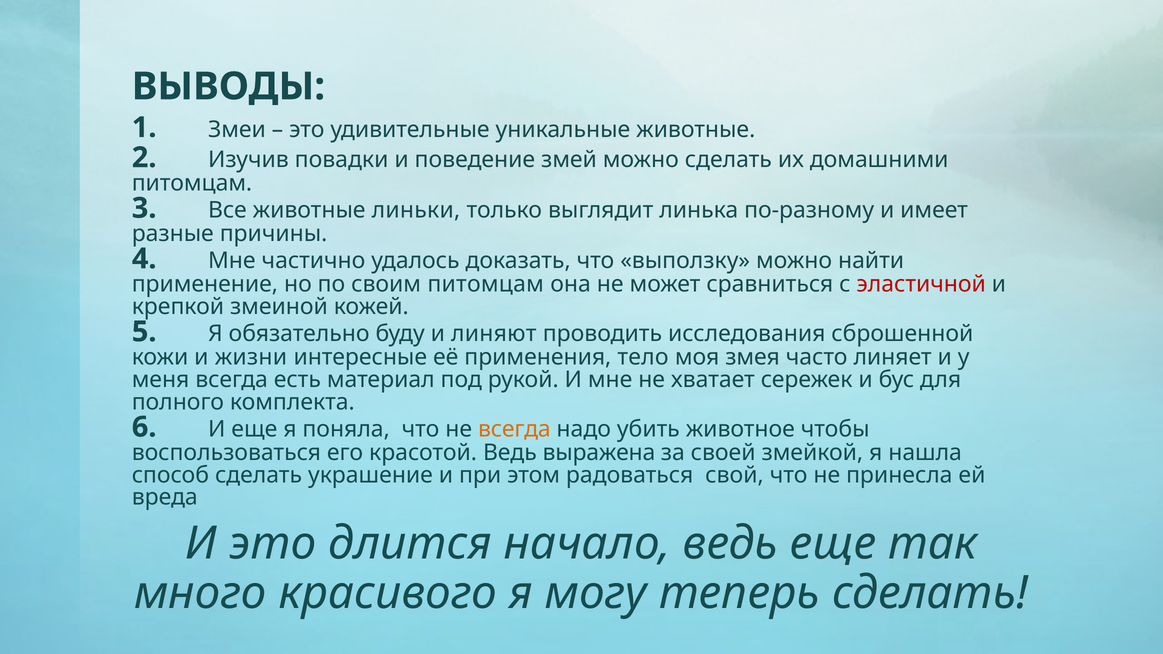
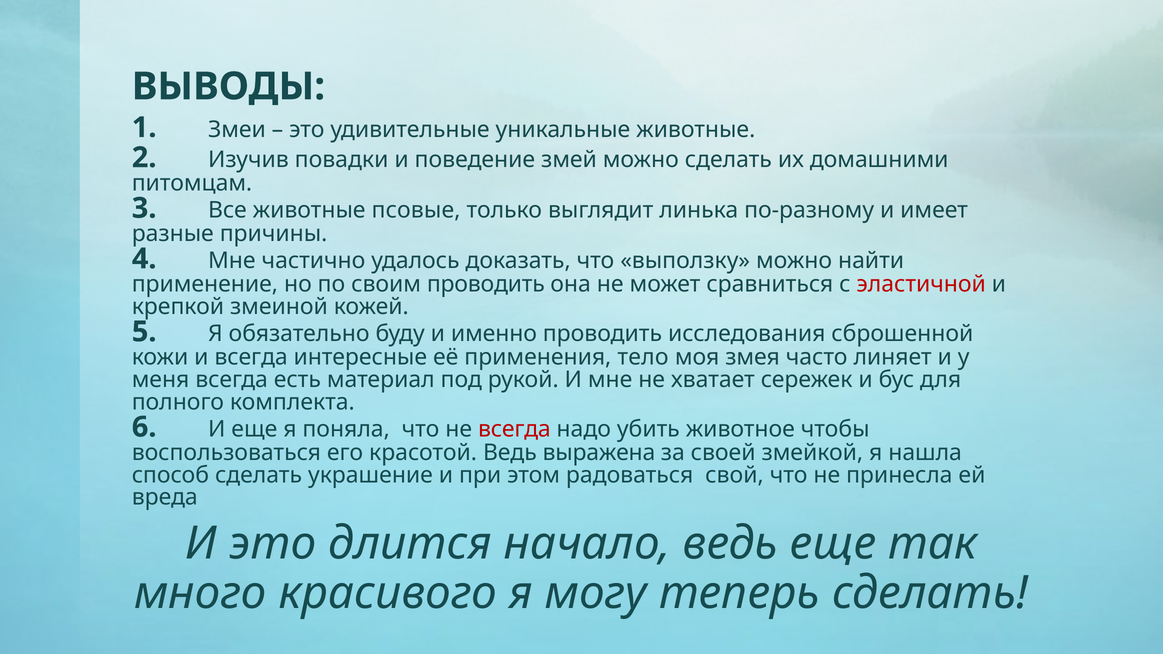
линьки: линьки -> псовые (416, 210)
своим питомцам: питомцам -> проводить (486, 284)
линяют: линяют -> именно (494, 334)
и жизни: жизни -> всегда (251, 357)
всегда colour: orange -> red (514, 429)
